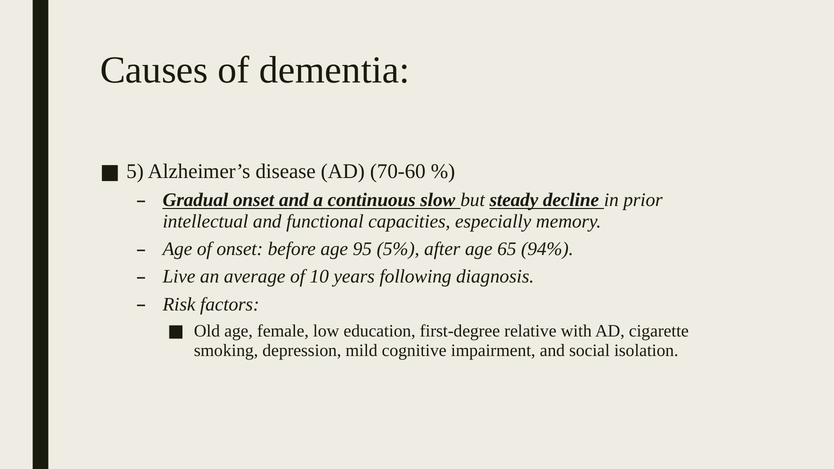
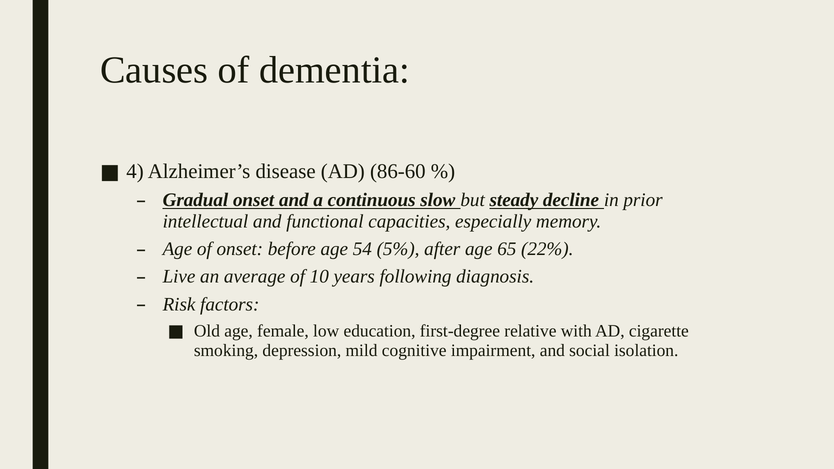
5: 5 -> 4 (135, 171)
70-60: 70-60 -> 86-60 (398, 171)
95: 95 -> 54 (362, 249)
94%: 94% -> 22% (547, 249)
